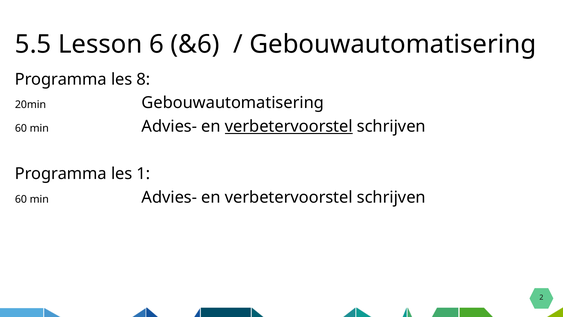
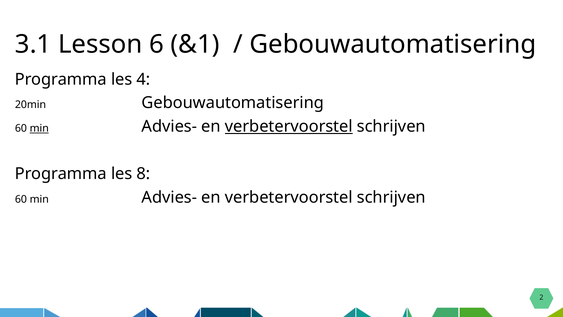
5.5: 5.5 -> 3.1 (33, 44)
&6: &6 -> &1 (195, 44)
8: 8 -> 4 (143, 79)
min underline: none -> present (39, 128)
1: 1 -> 8 (143, 173)
